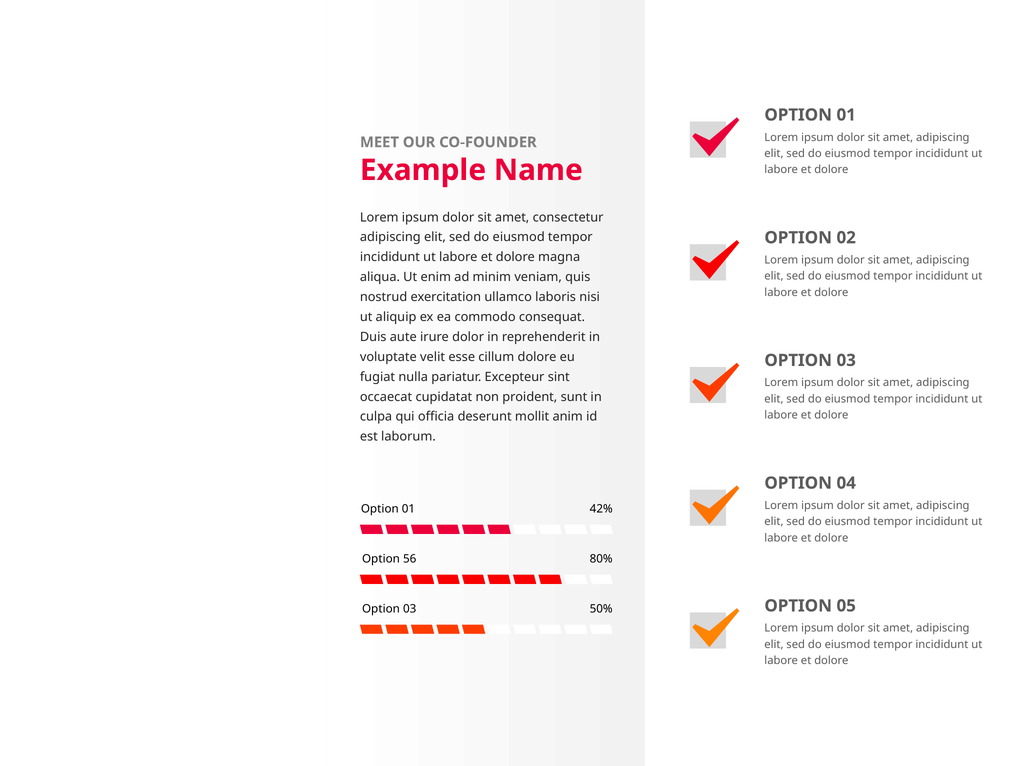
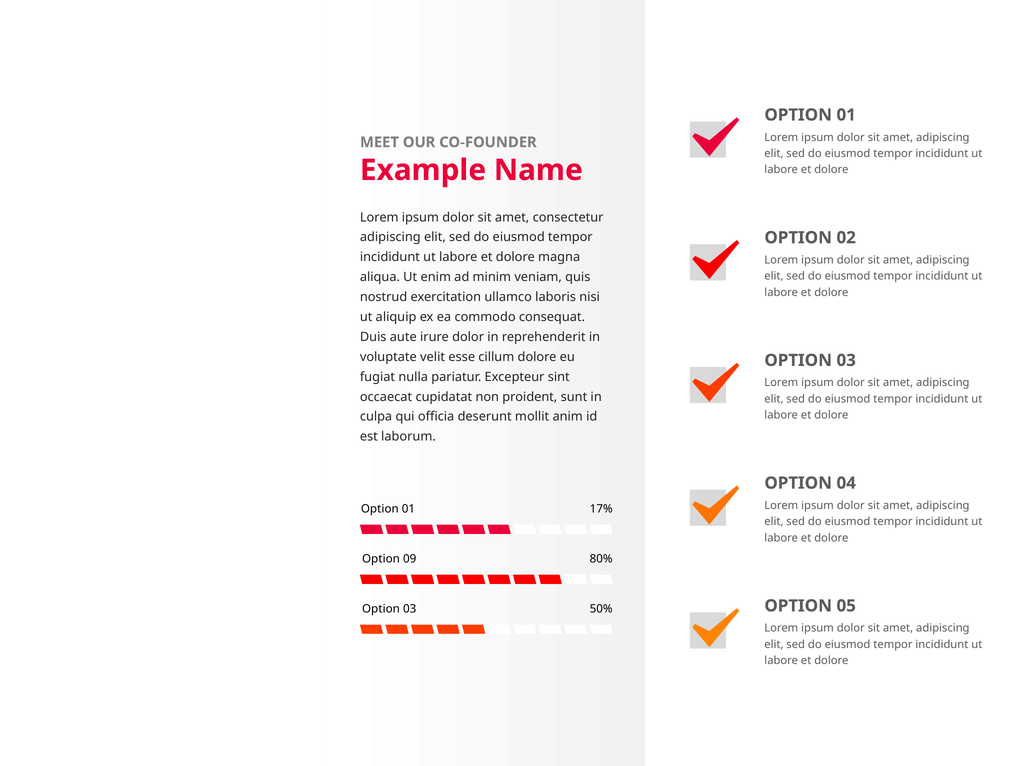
42%: 42% -> 17% (601, 509)
56: 56 -> 09 (410, 559)
